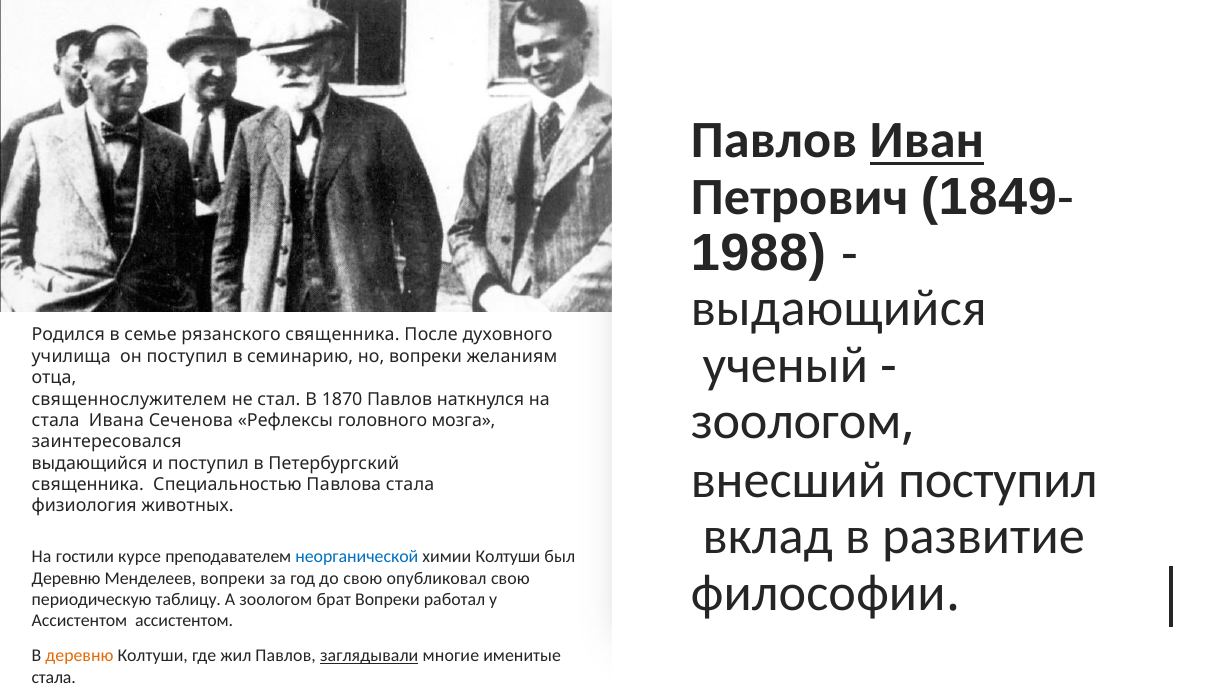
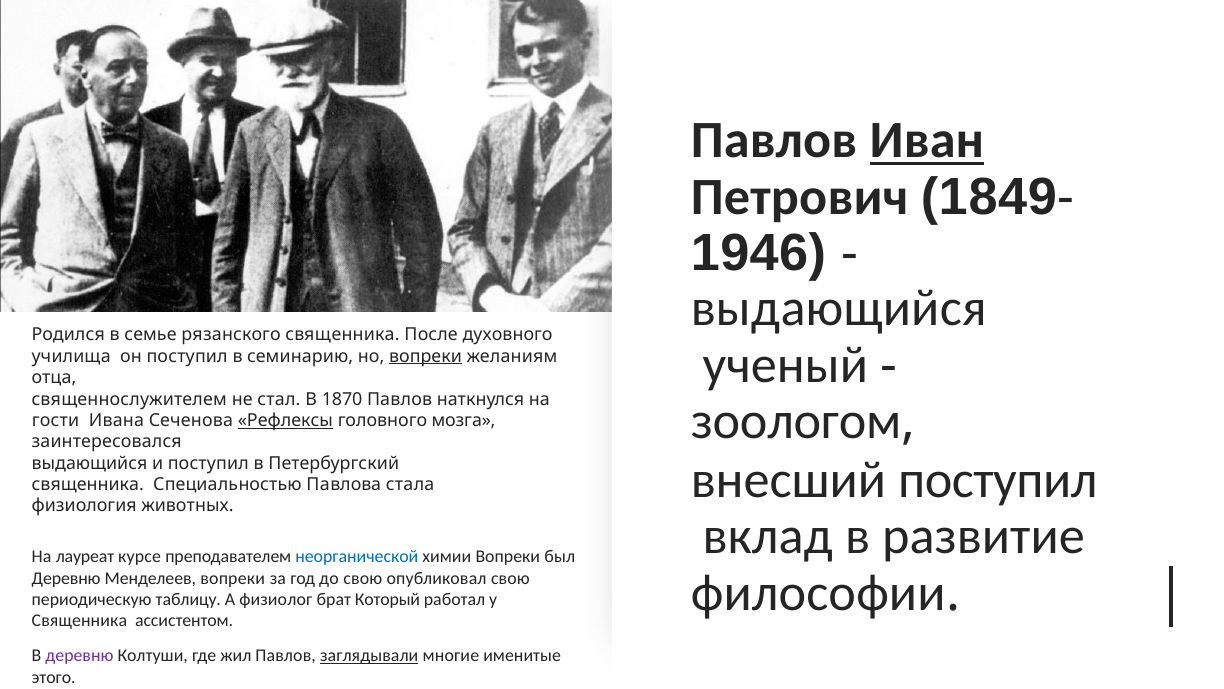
1988: 1988 -> 1946 (758, 253)
вопреки underline: none -> present (426, 356)
стала: стала -> гости (56, 420)
Рефлексы underline: none -> present (285, 420)
На гостили: гостили -> лауреат (85, 556)
химии Колтуши: Колтуши -> Вопреки (508, 556)
А зоологом: зоологом -> физиолог (276, 599)
брат Вопреки: Вопреки -> Который (387, 599)
Ассистентом: Ассистентом -> Священника (79, 620)
деревню colour: orange -> purple (79, 655)
стала: стала -> этого (54, 677)
